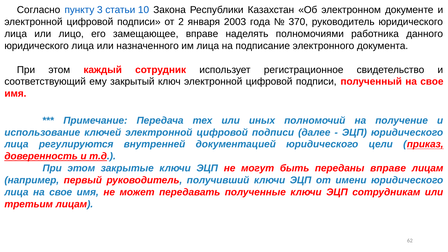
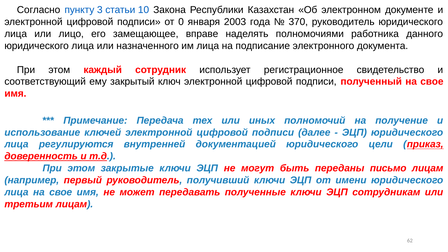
2: 2 -> 0 (181, 22)
переданы вправе: вправе -> письмо (388, 168)
